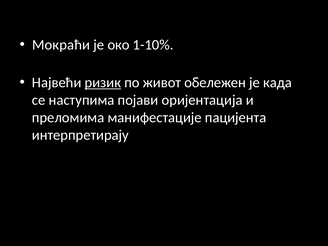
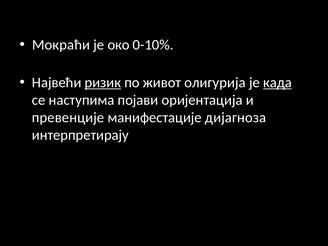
1-10%: 1-10% -> 0-10% (153, 45)
обележен: обележен -> олигурија (215, 83)
када underline: none -> present (277, 83)
преломима: преломима -> превенције (68, 118)
пацијента: пацијента -> дијагноза (236, 118)
